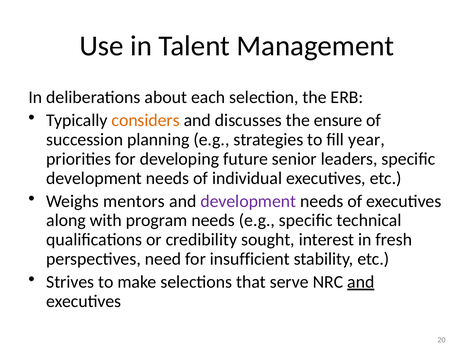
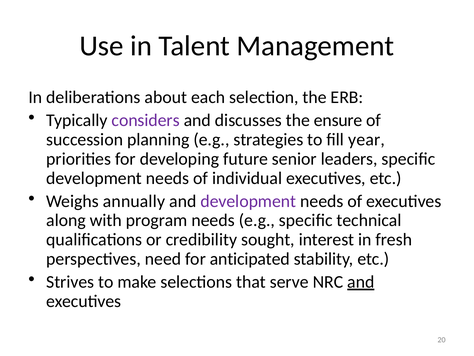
considers colour: orange -> purple (146, 120)
mentors: mentors -> annually (134, 201)
insufficient: insufficient -> anticipated (250, 259)
